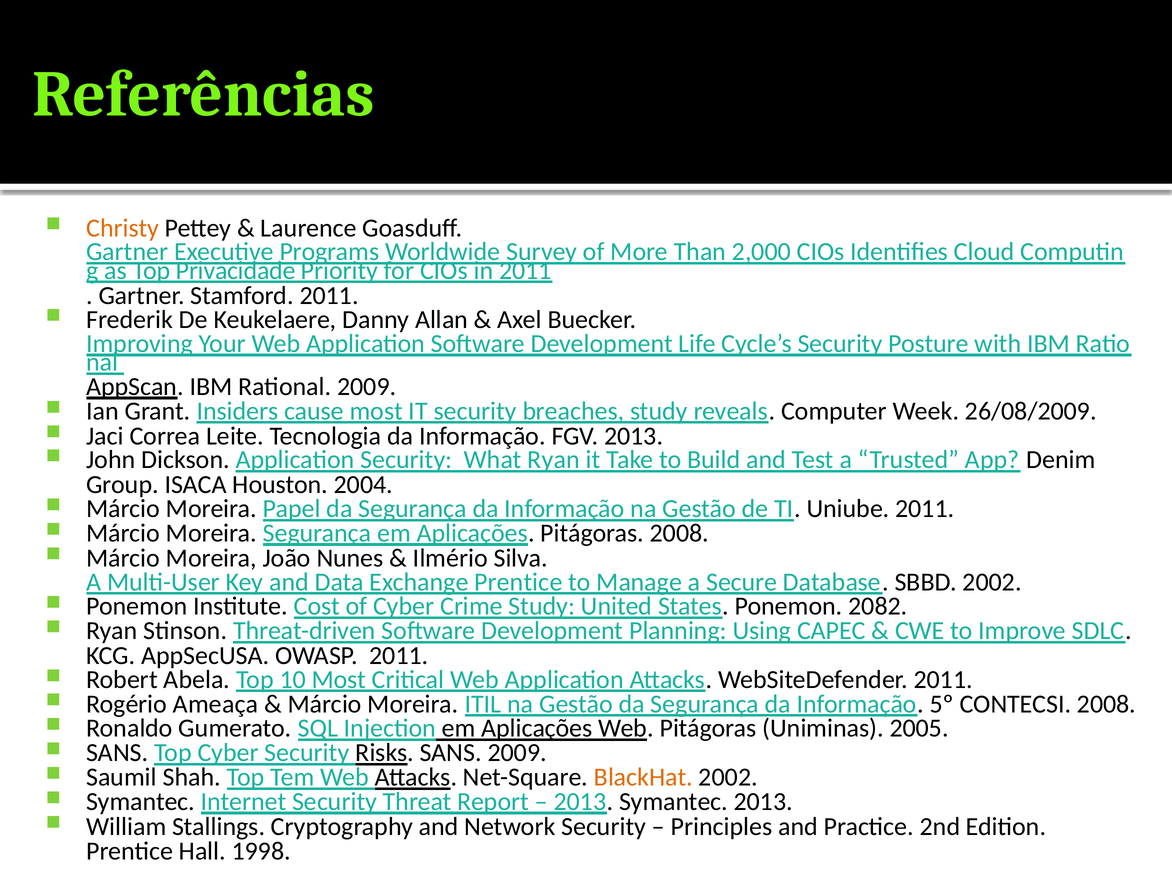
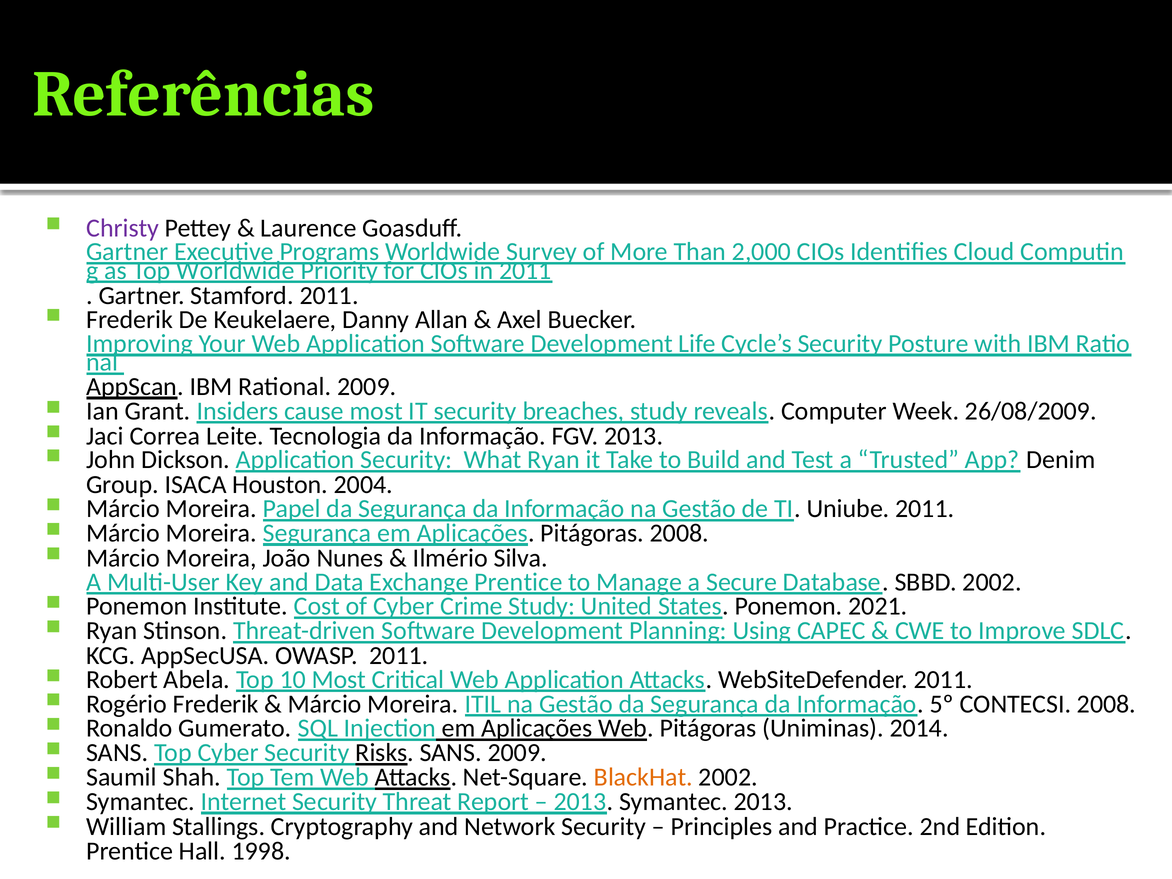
Christy colour: orange -> purple (123, 228)
Top Privacidade: Privacidade -> Worldwide (235, 270)
2082: 2082 -> 2021 (878, 606)
Rogério Ameaça: Ameaça -> Frederik (216, 704)
2005: 2005 -> 2014 (919, 728)
